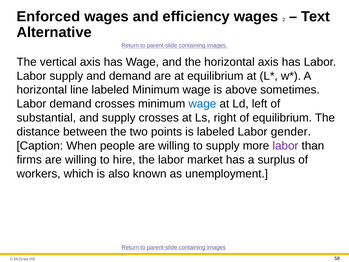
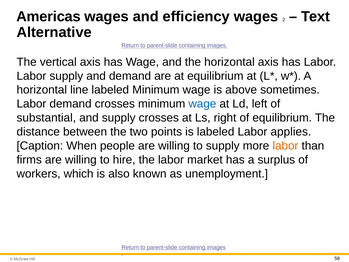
Enforced: Enforced -> Americas (49, 17)
gender: gender -> applies (291, 132)
labor colour: purple -> orange (285, 146)
